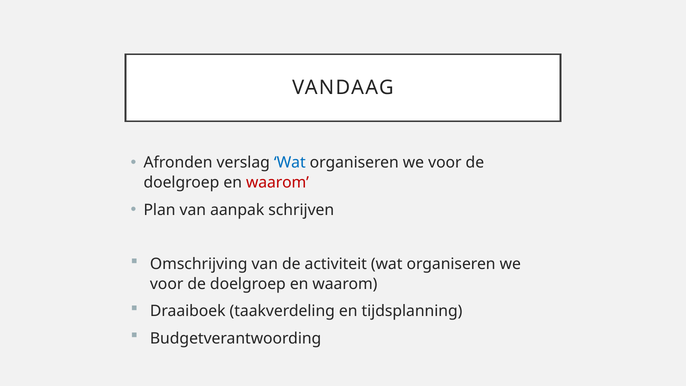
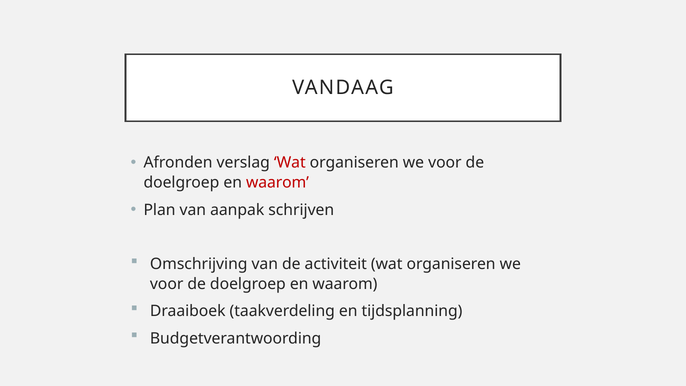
Wat colour: blue -> red (290, 163)
